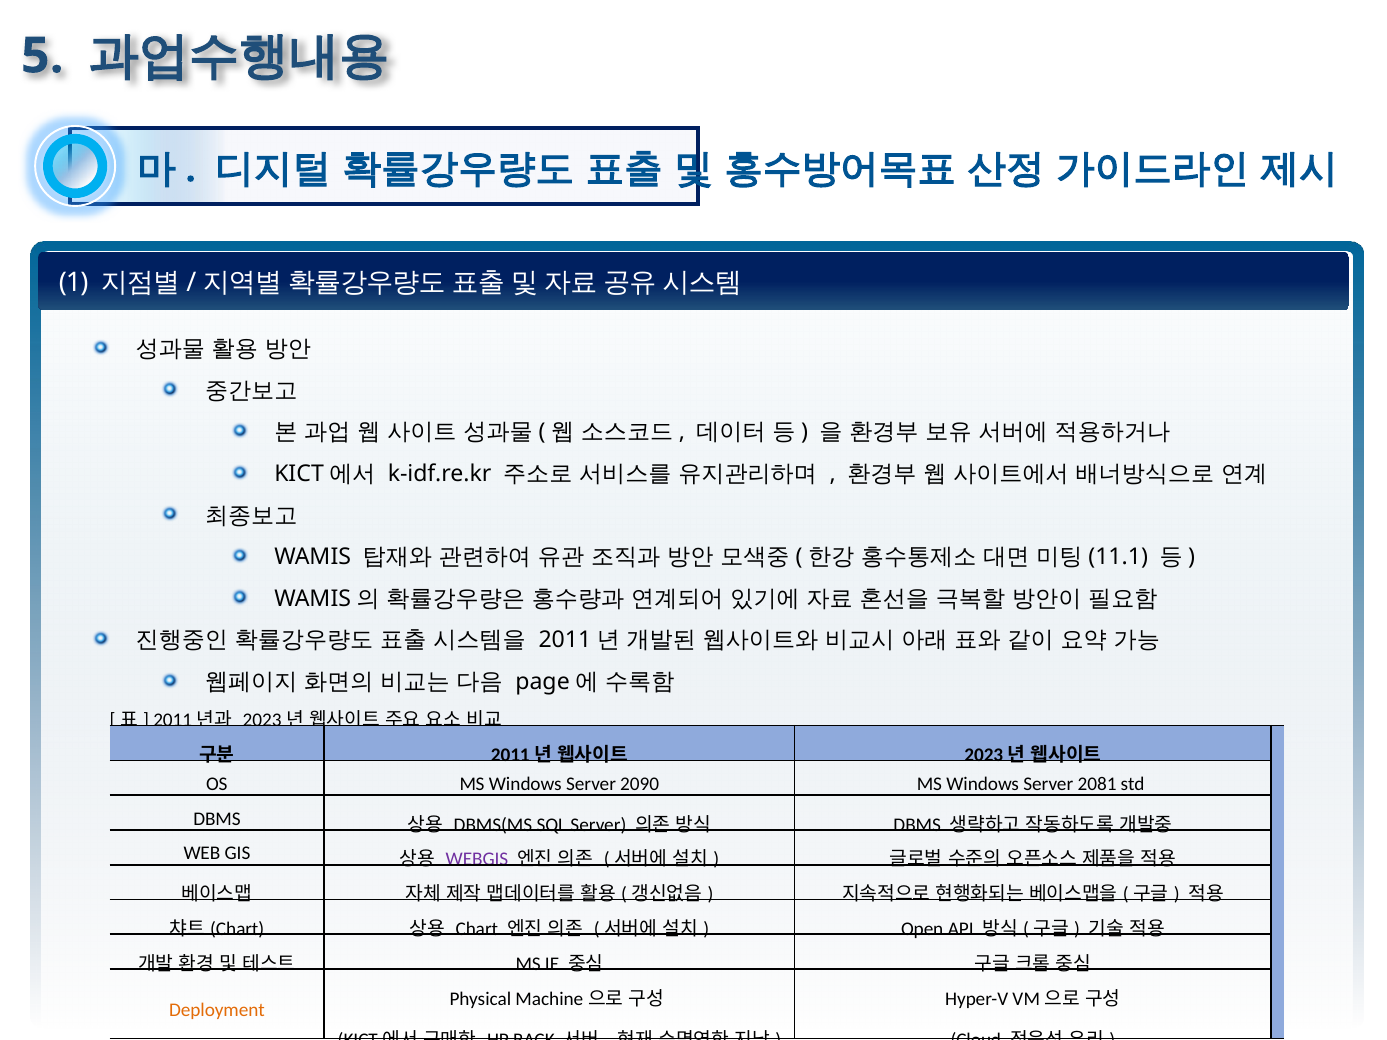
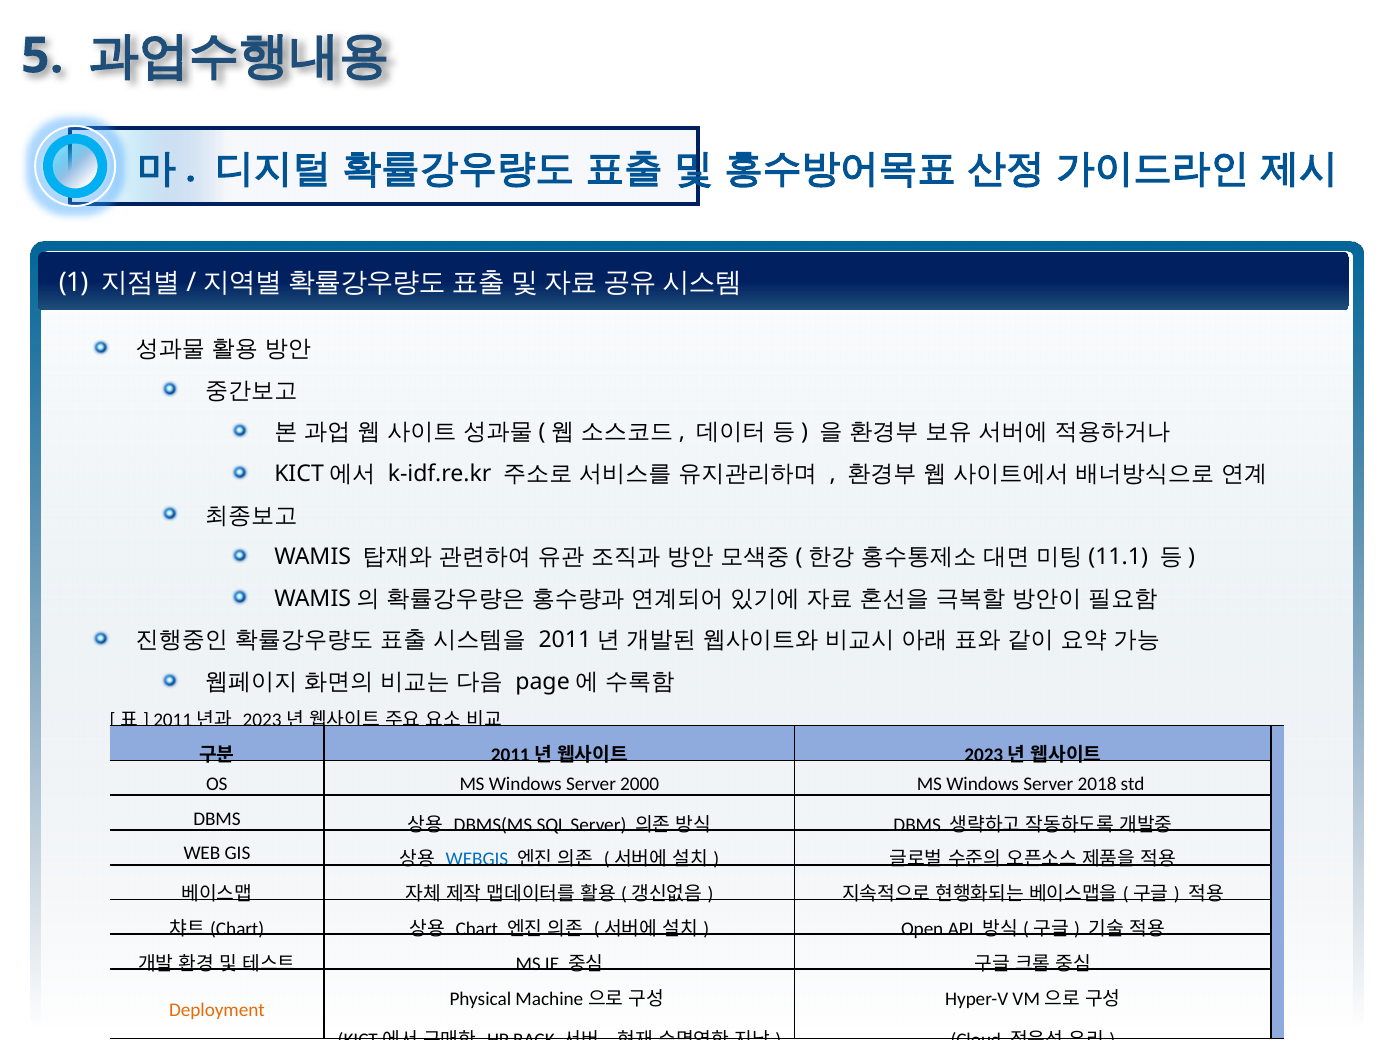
2090: 2090 -> 2000 (640, 784)
2081: 2081 -> 2018 (1097, 784)
WEBGIS colour: purple -> blue (477, 860)
